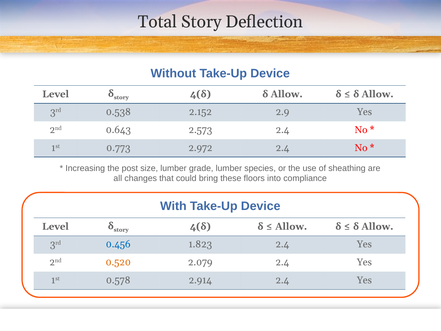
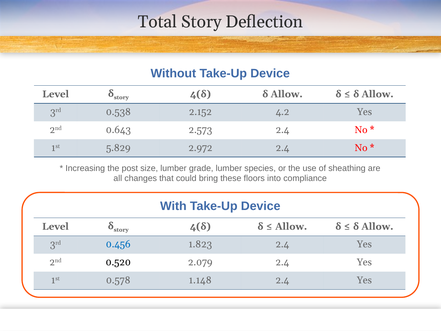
2.9: 2.9 -> 4.2 (282, 112)
0.773: 0.773 -> 5.829 (118, 148)
0.520 colour: orange -> black (118, 262)
2.914: 2.914 -> 1.148 (200, 280)
